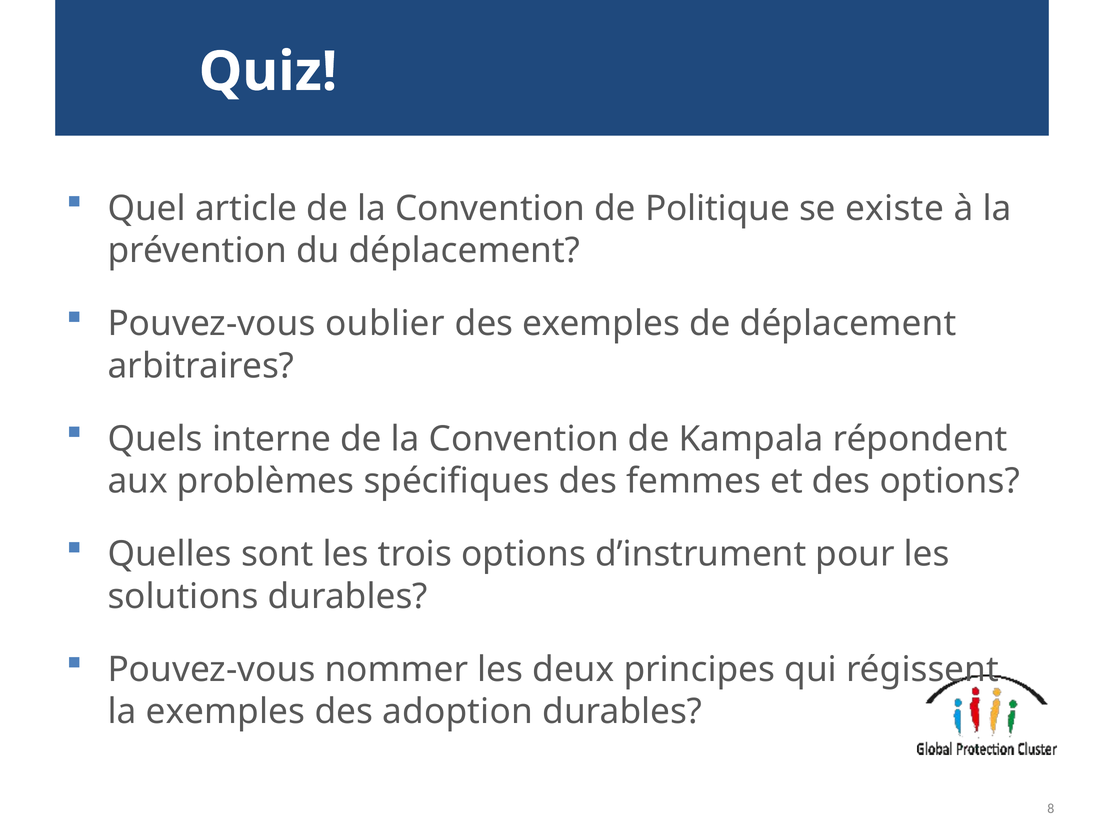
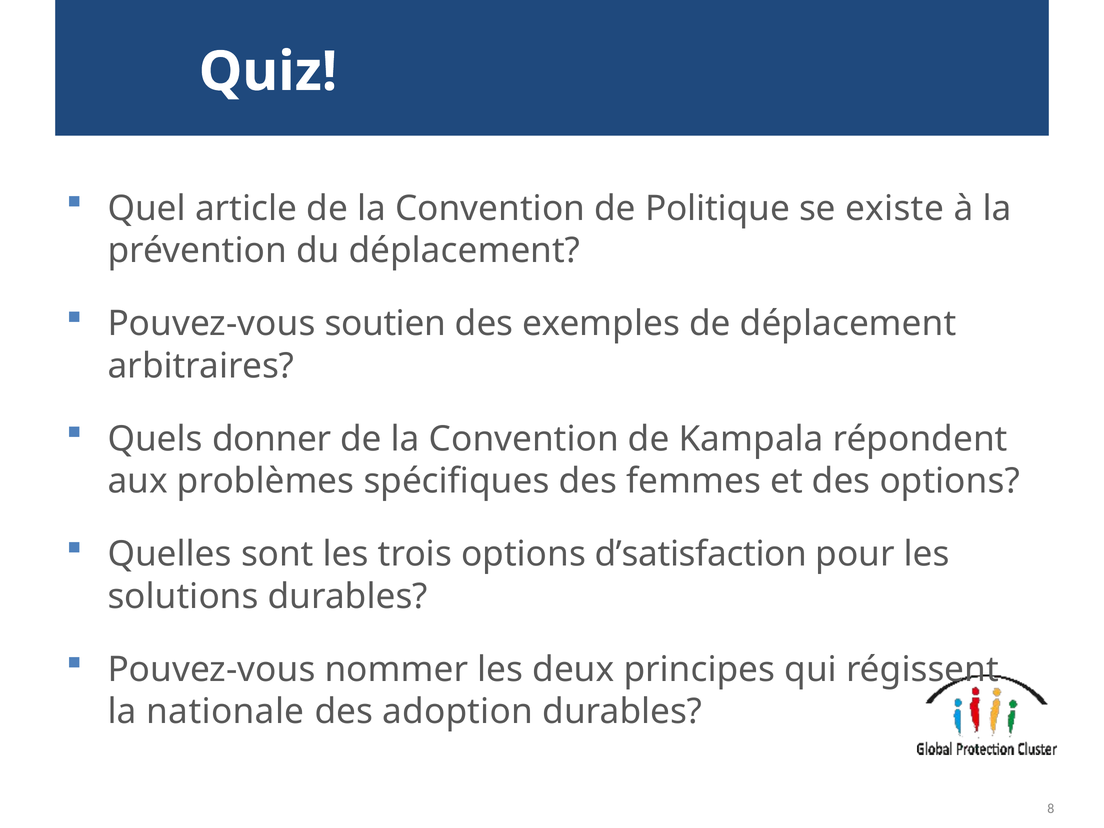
oublier: oublier -> soutien (385, 324)
interne: interne -> donner (272, 439)
d’instrument: d’instrument -> d’satisfaction (701, 554)
la exemples: exemples -> nationale (225, 712)
